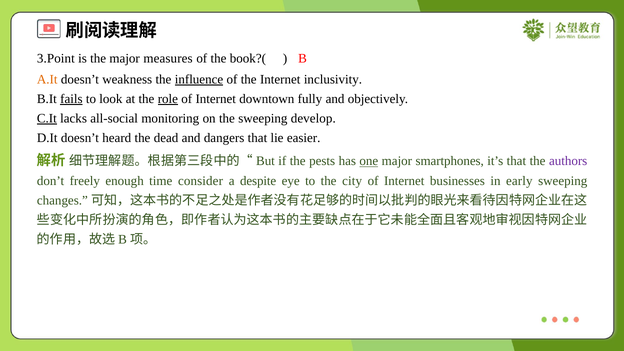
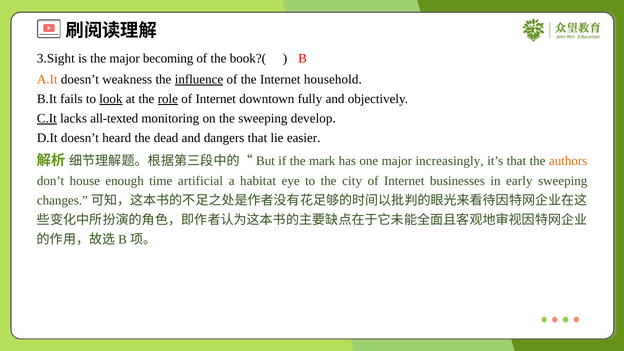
3.Point: 3.Point -> 3.Sight (56, 58)
measures: measures -> becoming (168, 58)
inclusivity: inclusivity -> household (333, 79)
fails underline: present -> none (71, 99)
look underline: none -> present (111, 99)
all-social: all-social -> all-texted (114, 118)
pests: pests -> mark (322, 161)
one underline: present -> none (369, 161)
smartphones: smartphones -> increasingly (450, 161)
authors colour: purple -> orange (568, 161)
freely: freely -> house (85, 181)
consider: consider -> artificial (200, 181)
despite: despite -> habitat (258, 181)
